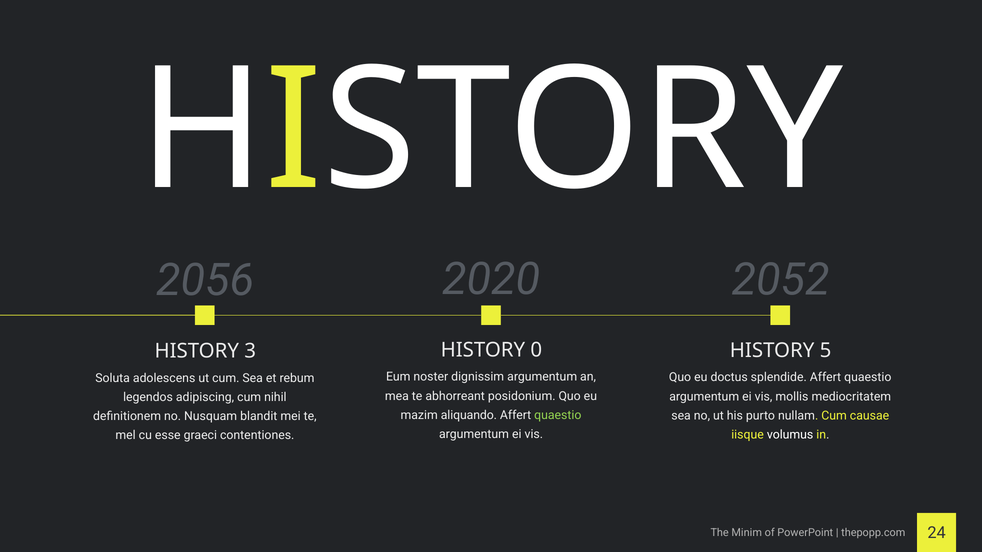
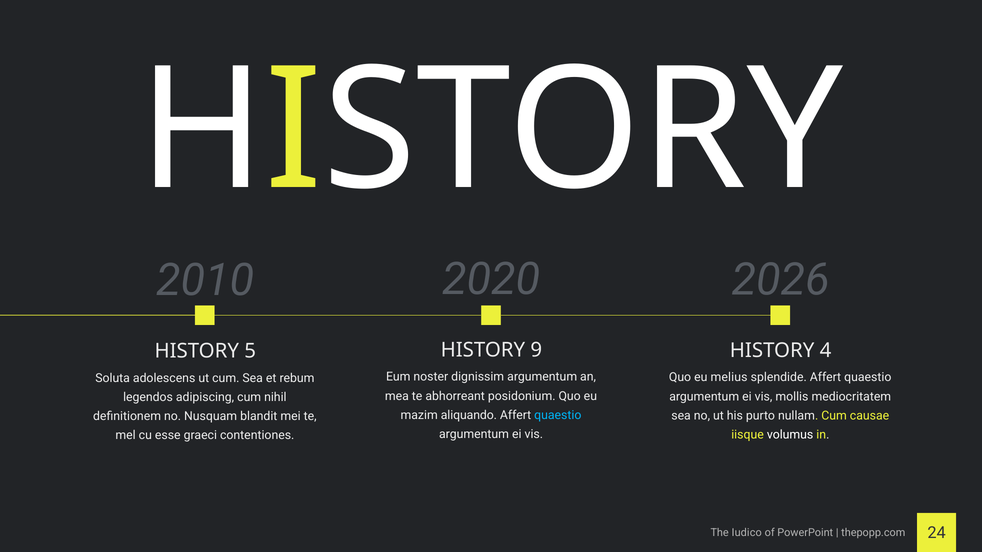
2056: 2056 -> 2010 (205, 281)
2052: 2052 -> 2026 (781, 280)
0: 0 -> 9 (536, 350)
5: 5 -> 4 (825, 351)
3: 3 -> 5 (250, 351)
doctus: doctus -> melius (729, 378)
quaestio colour: light green -> light blue (558, 415)
Minim: Minim -> Iudico (747, 533)
